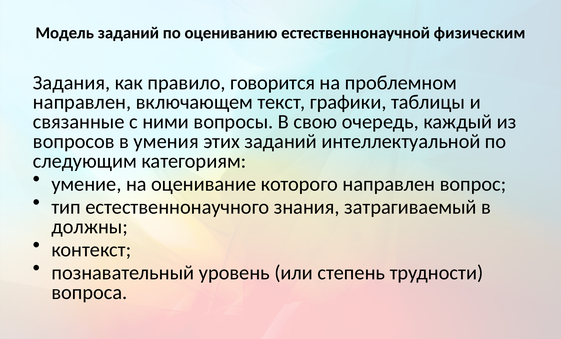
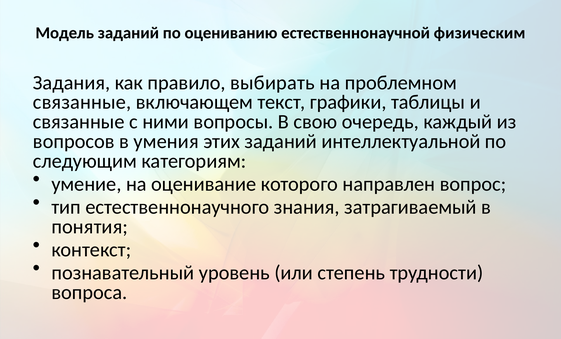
говорится: говорится -> выбирать (273, 82)
направлен: направлен -> связанные (82, 102)
должны: должны -> понятия (90, 226)
